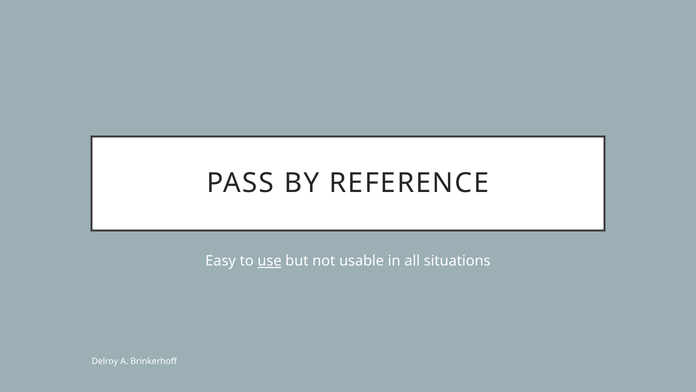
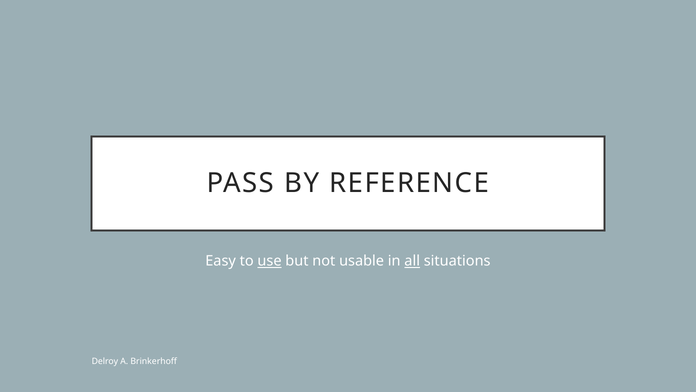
all underline: none -> present (412, 261)
